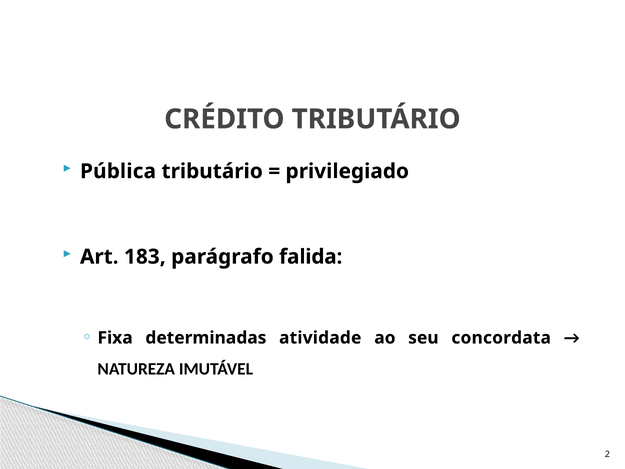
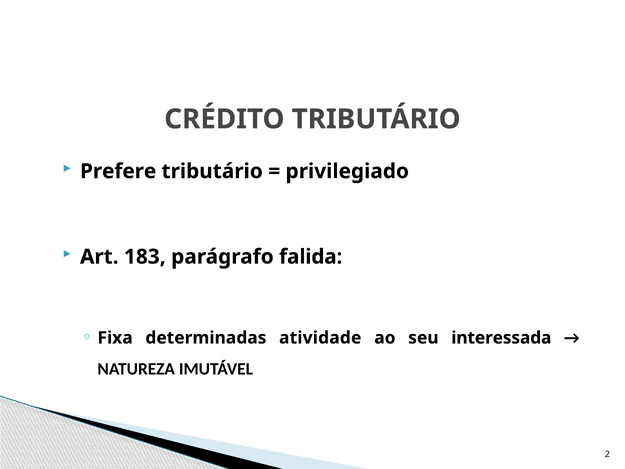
Pública: Pública -> Prefere (118, 171)
concordata: concordata -> interessada (501, 338)
